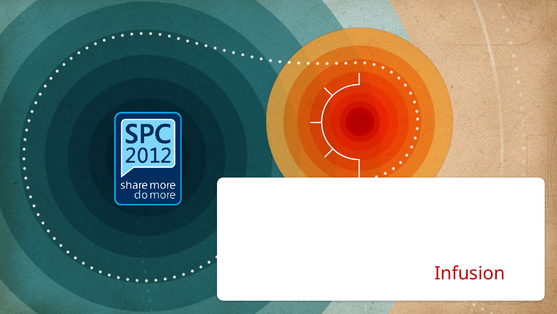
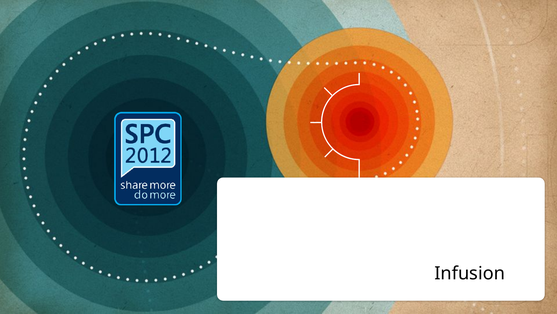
Infusion colour: red -> black (470, 273)
